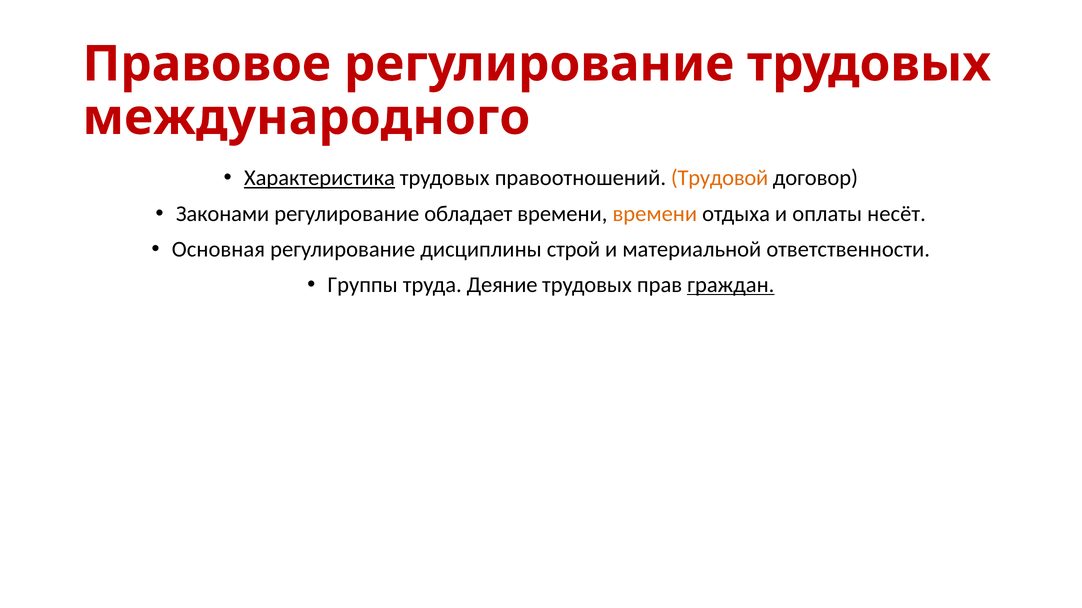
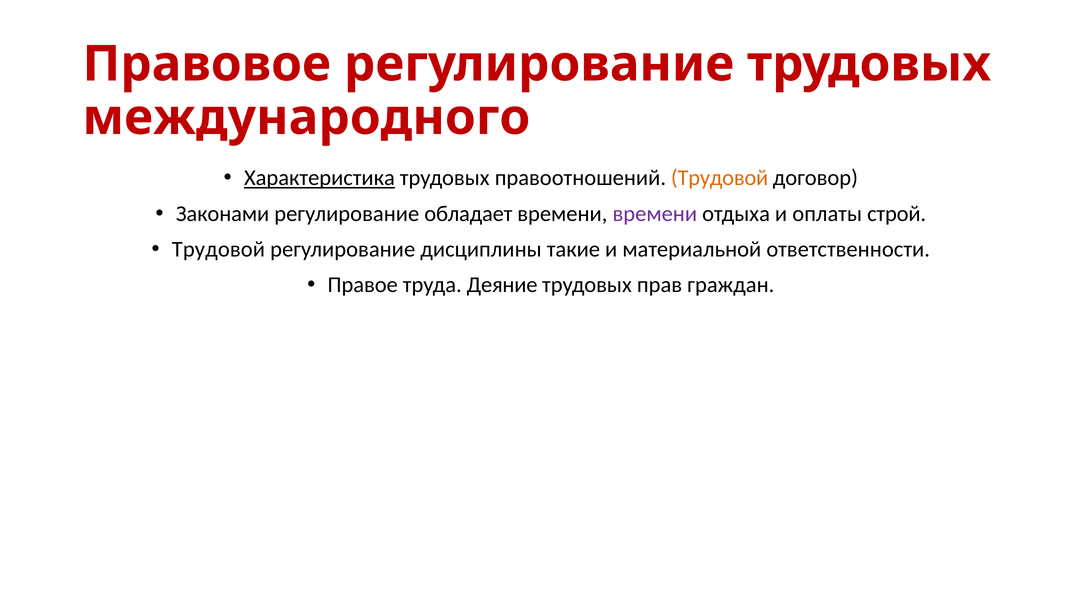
времени colour: orange -> purple (655, 214)
несёт: несёт -> строй (897, 214)
Основная: Основная -> Трудовой (218, 249)
строй: строй -> такие (573, 249)
Группы: Группы -> Правое (363, 285)
граждан underline: present -> none (731, 285)
